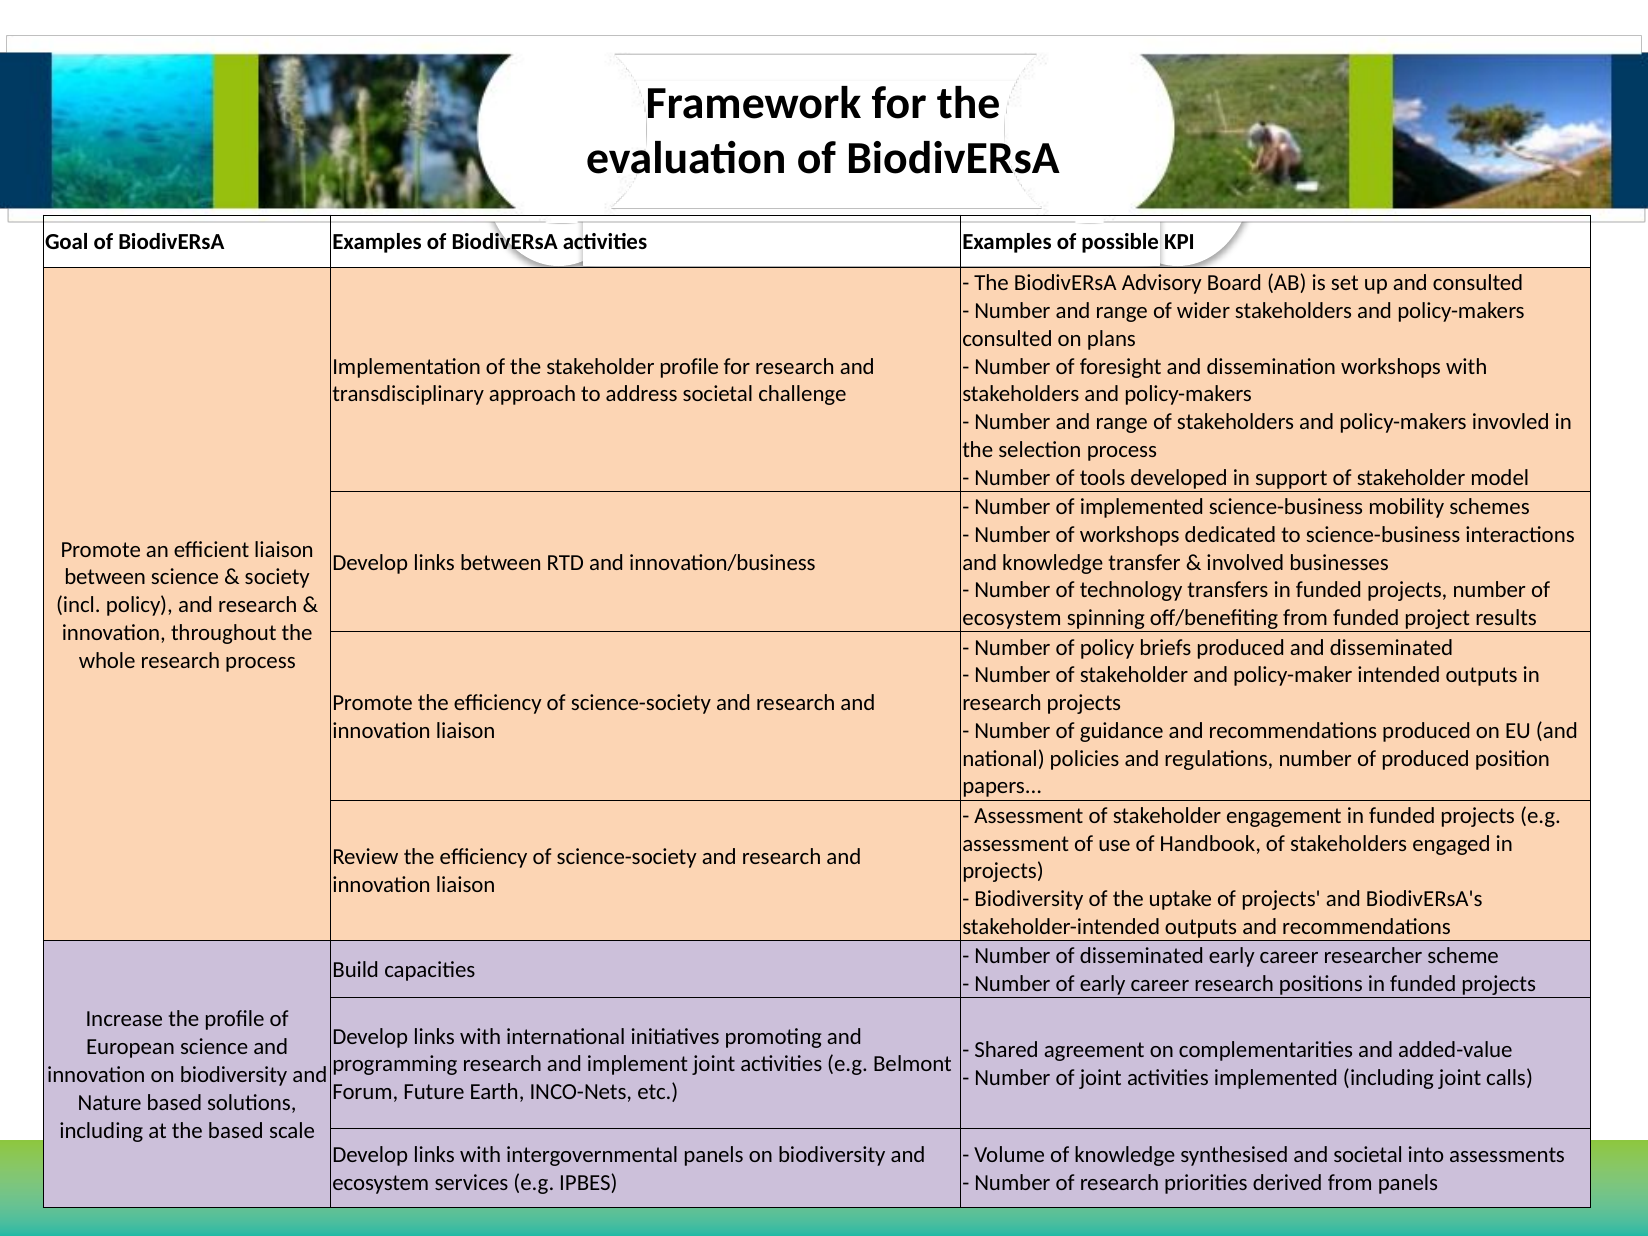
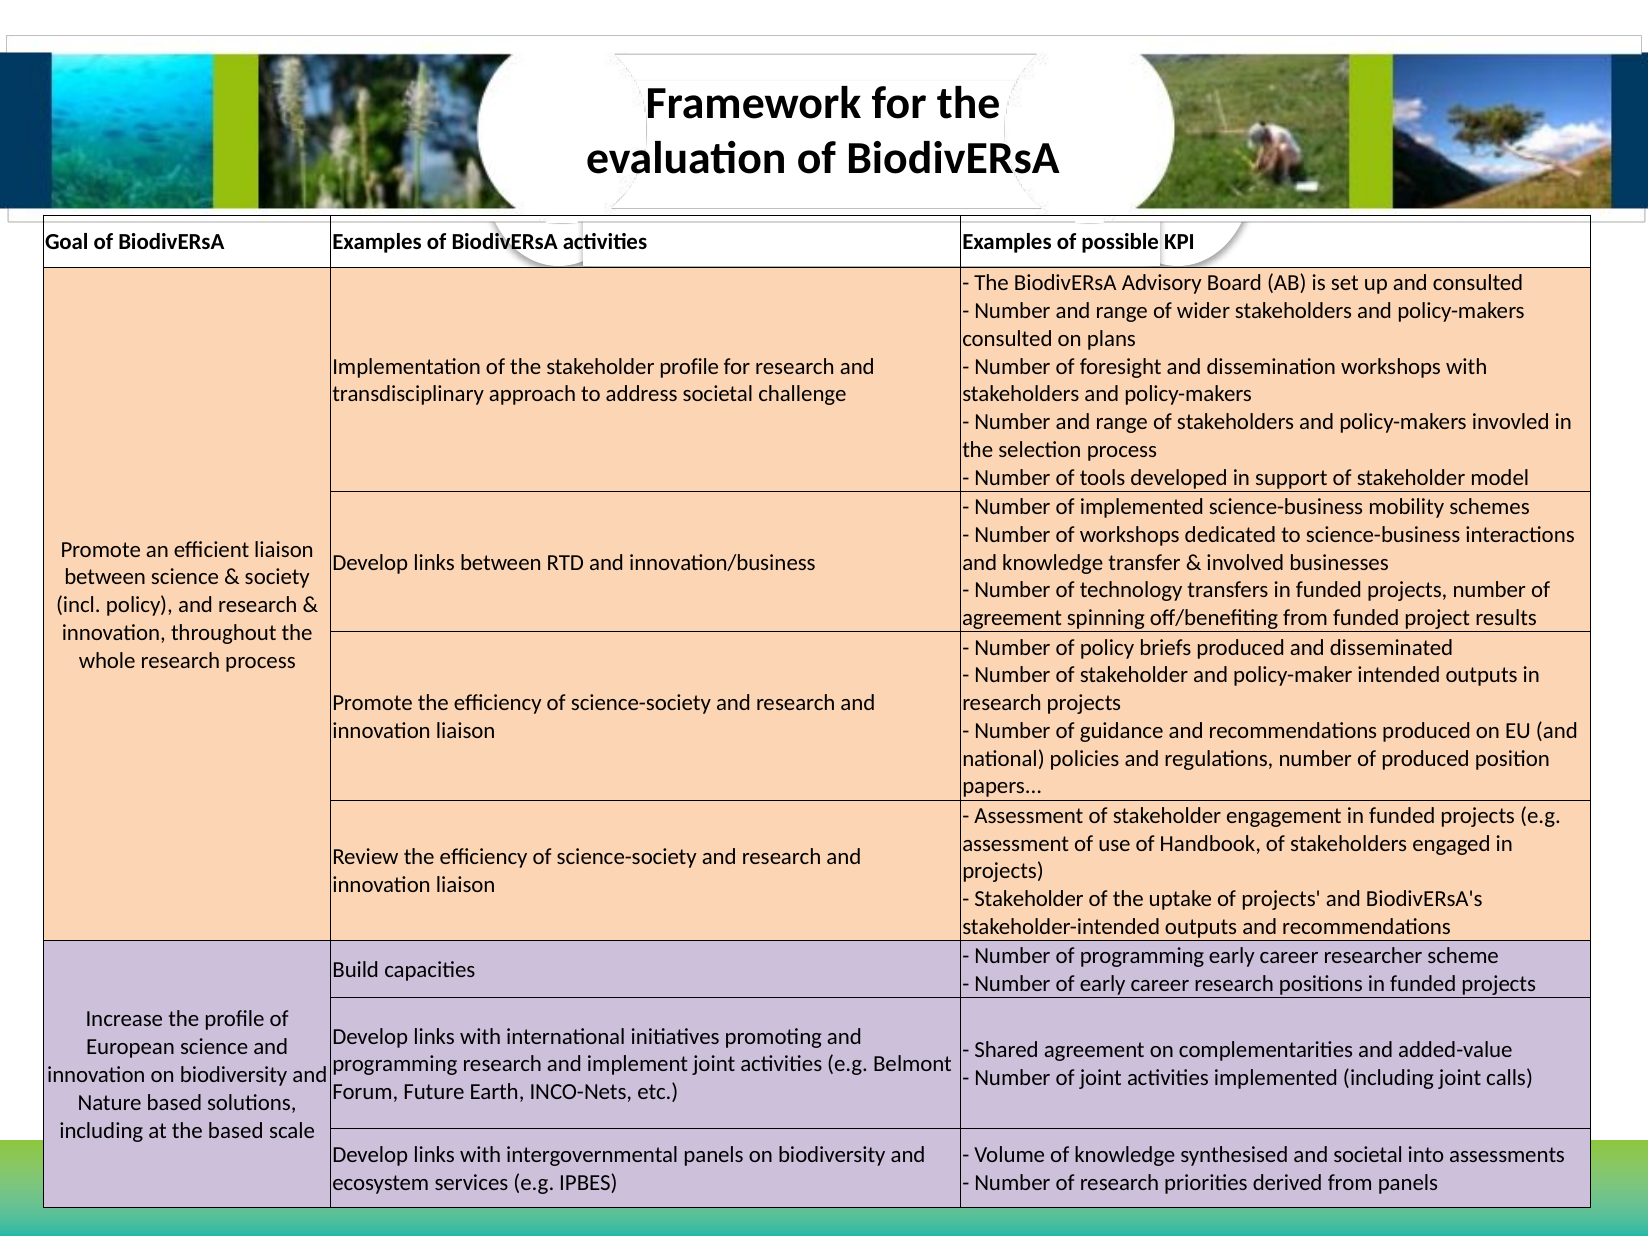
ecosystem: ecosystem -> agreement (1012, 618)
Biodiversity: Biodiversity -> Stakeholder (1029, 899)
of disseminated: disseminated -> programming (1142, 956)
